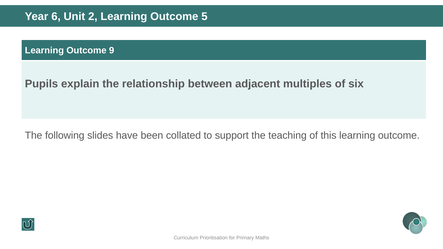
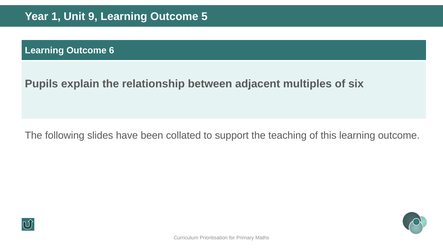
6: 6 -> 1 (56, 17)
2: 2 -> 9 (93, 17)
9: 9 -> 6 (112, 50)
